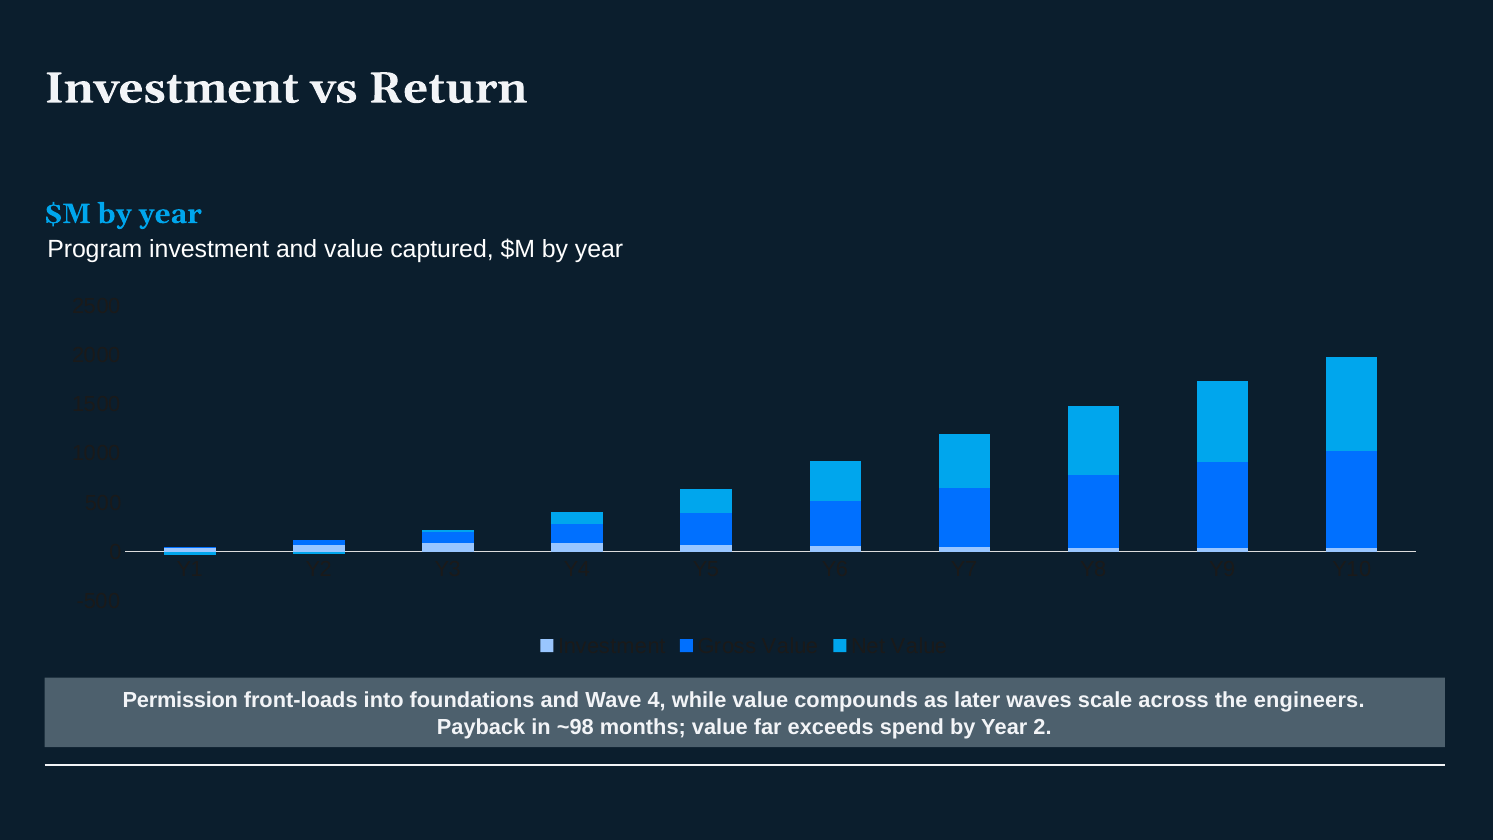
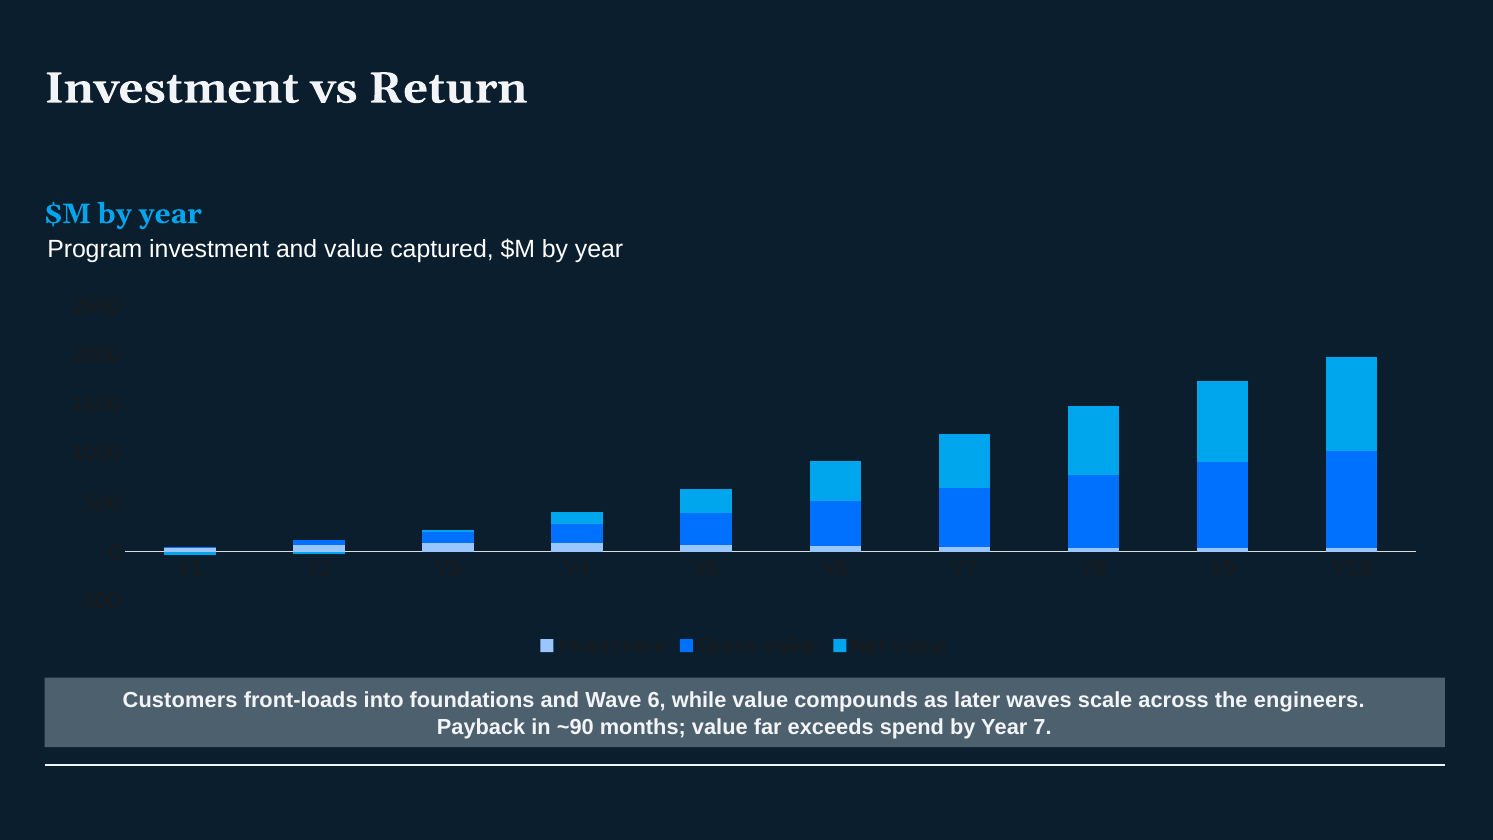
Permission: Permission -> Customers (180, 701)
4: 4 -> 6 (657, 701)
~98: ~98 -> ~90 (575, 727)
2: 2 -> 7 (1043, 727)
